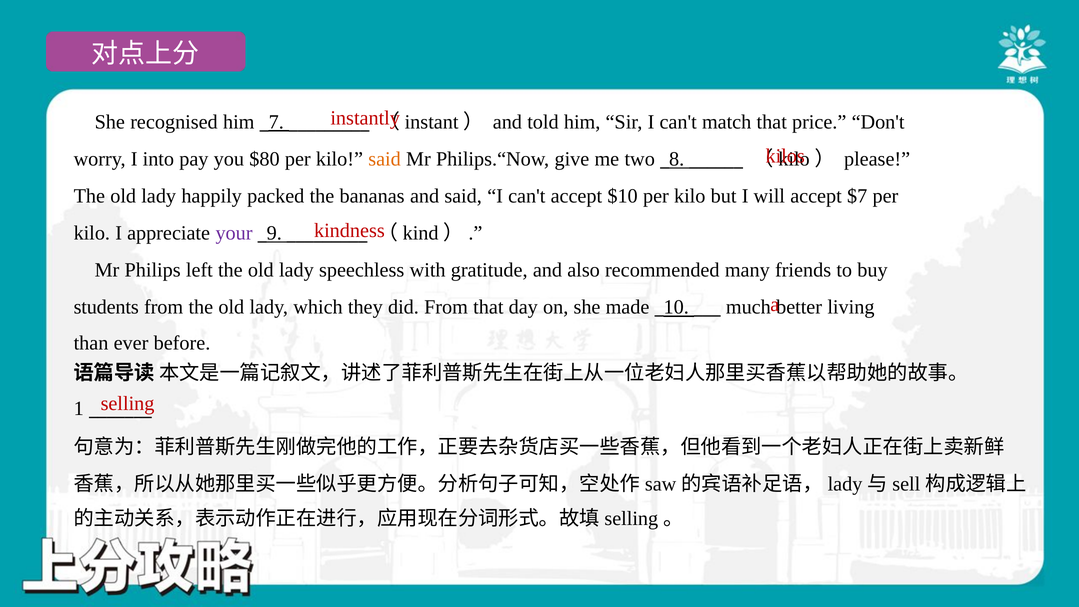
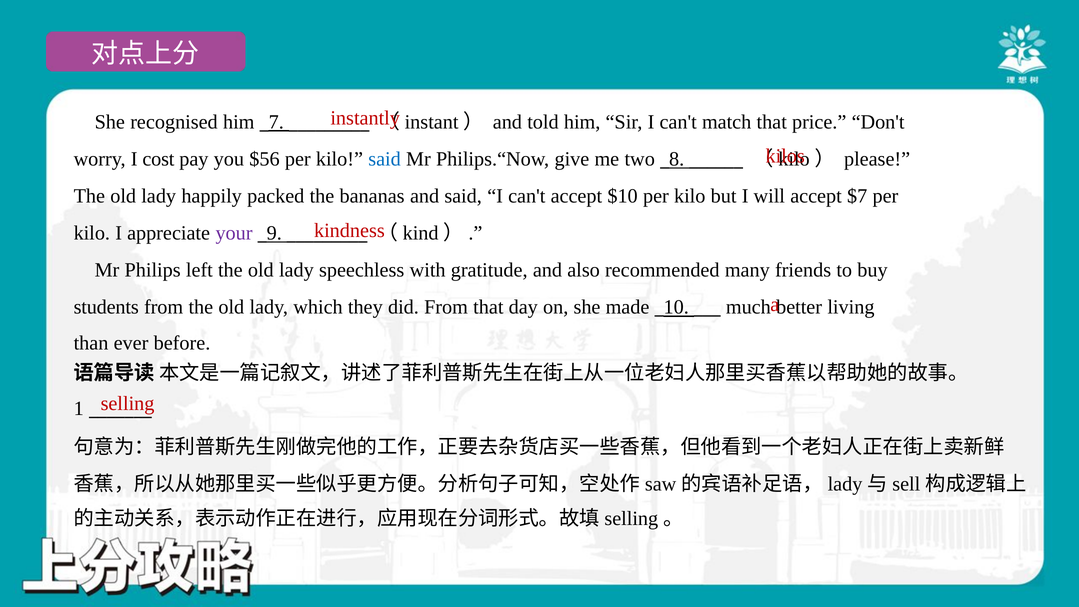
into: into -> cost (158, 159)
$80: $80 -> $56 (265, 159)
said colour: orange -> blue (385, 159)
